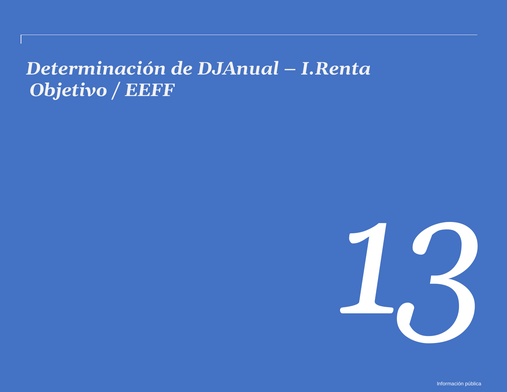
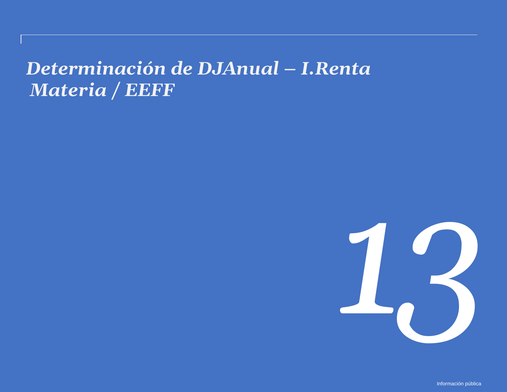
Objetivo: Objetivo -> Materia (68, 90)
